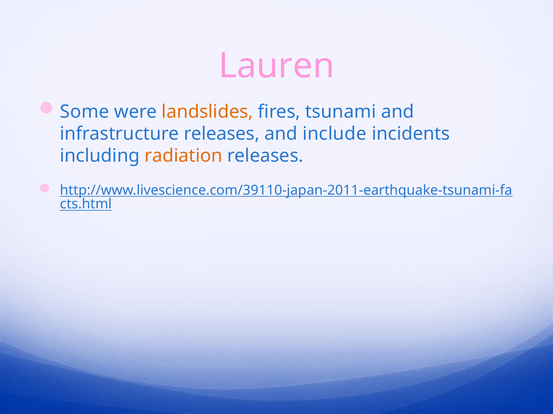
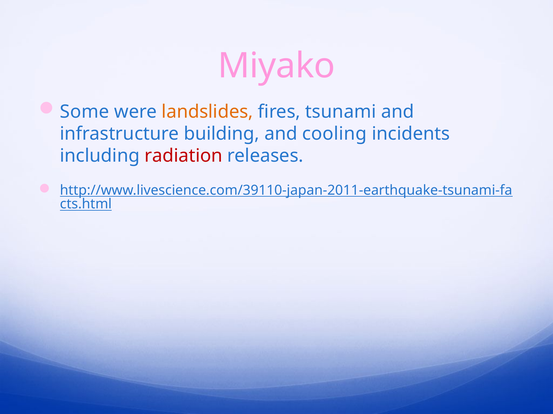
Lauren: Lauren -> Miyako (277, 66)
infrastructure releases: releases -> building (222, 134)
include: include -> cooling (334, 134)
radiation colour: orange -> red (184, 156)
